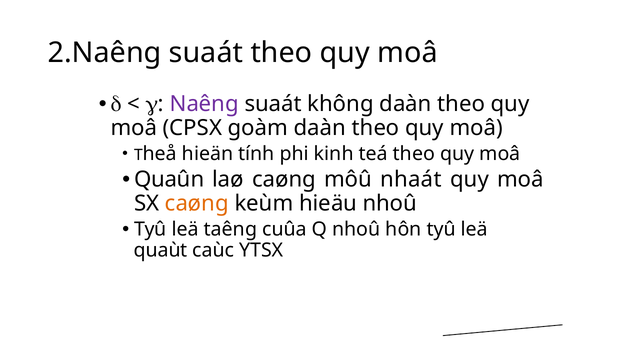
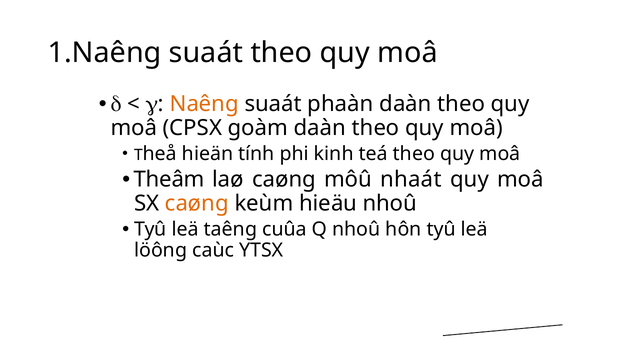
2.Naêng: 2.Naêng -> 1.Naêng (105, 53)
Naêng colour: purple -> orange (204, 104)
không: không -> phaàn (341, 104)
Quaûn: Quaûn -> Theâm (169, 180)
quaùt: quaùt -> löông (161, 251)
